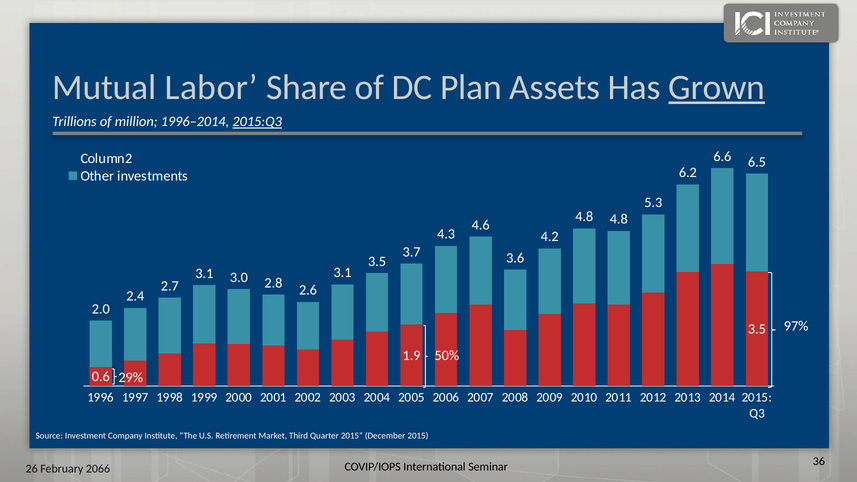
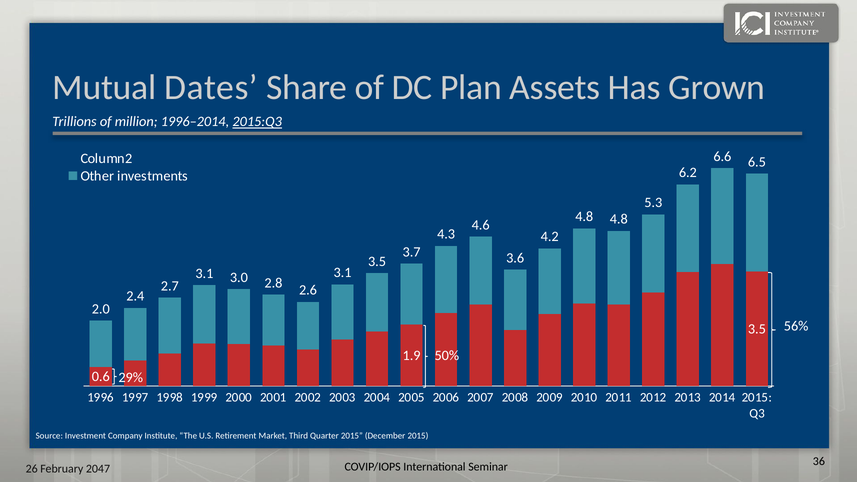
Labor: Labor -> Dates (211, 87)
Grown underline: present -> none (717, 87)
97%: 97% -> 56% (796, 326)
2066: 2066 -> 2047 (98, 469)
